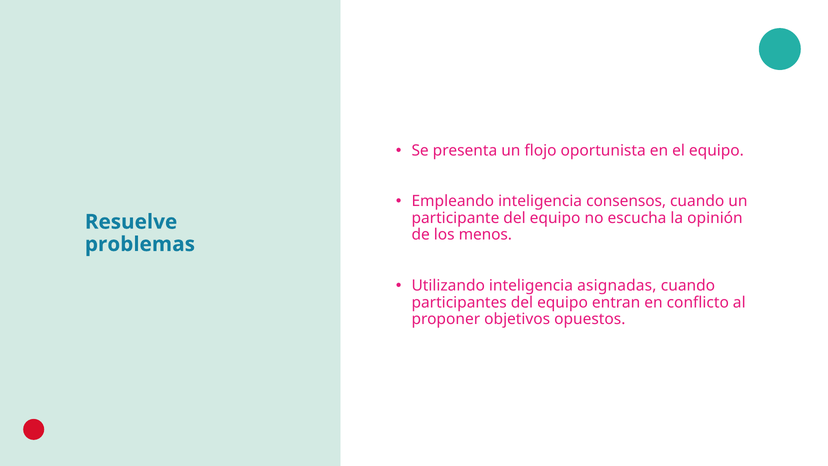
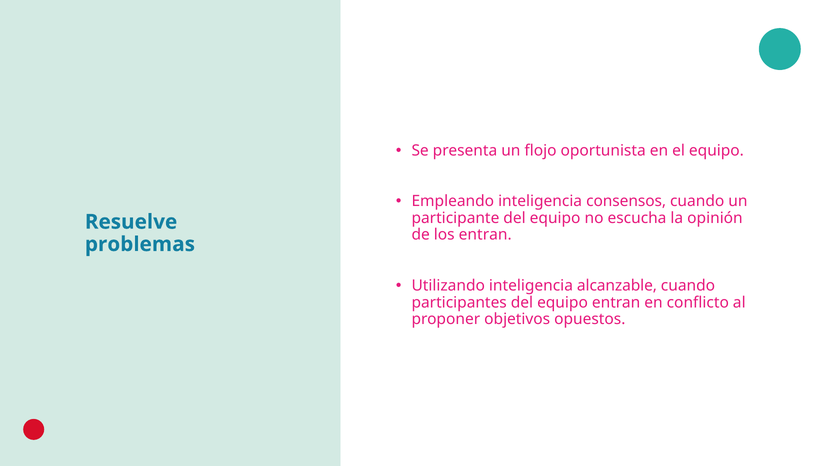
los menos: menos -> entran (485, 235)
asignadas: asignadas -> alcanzable (617, 285)
